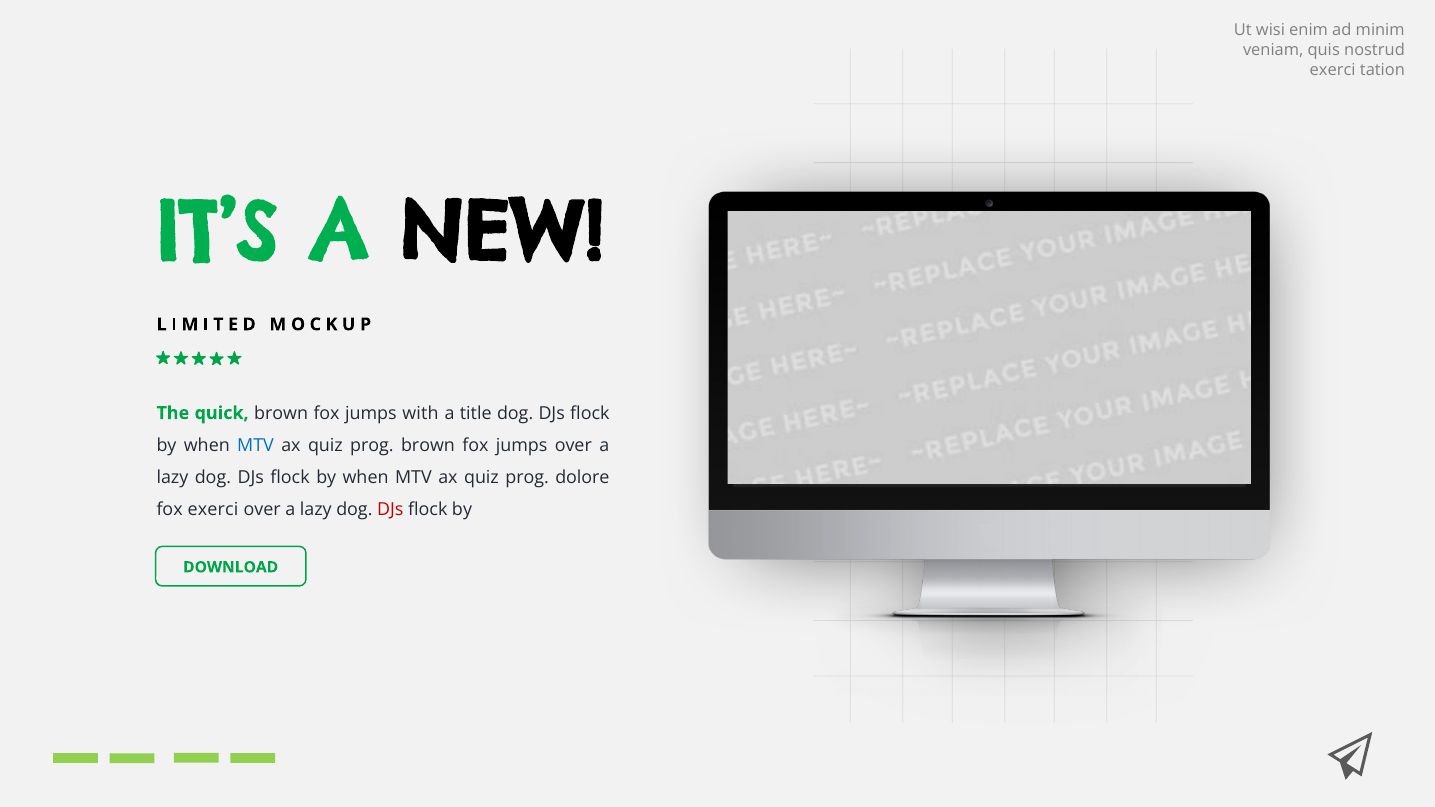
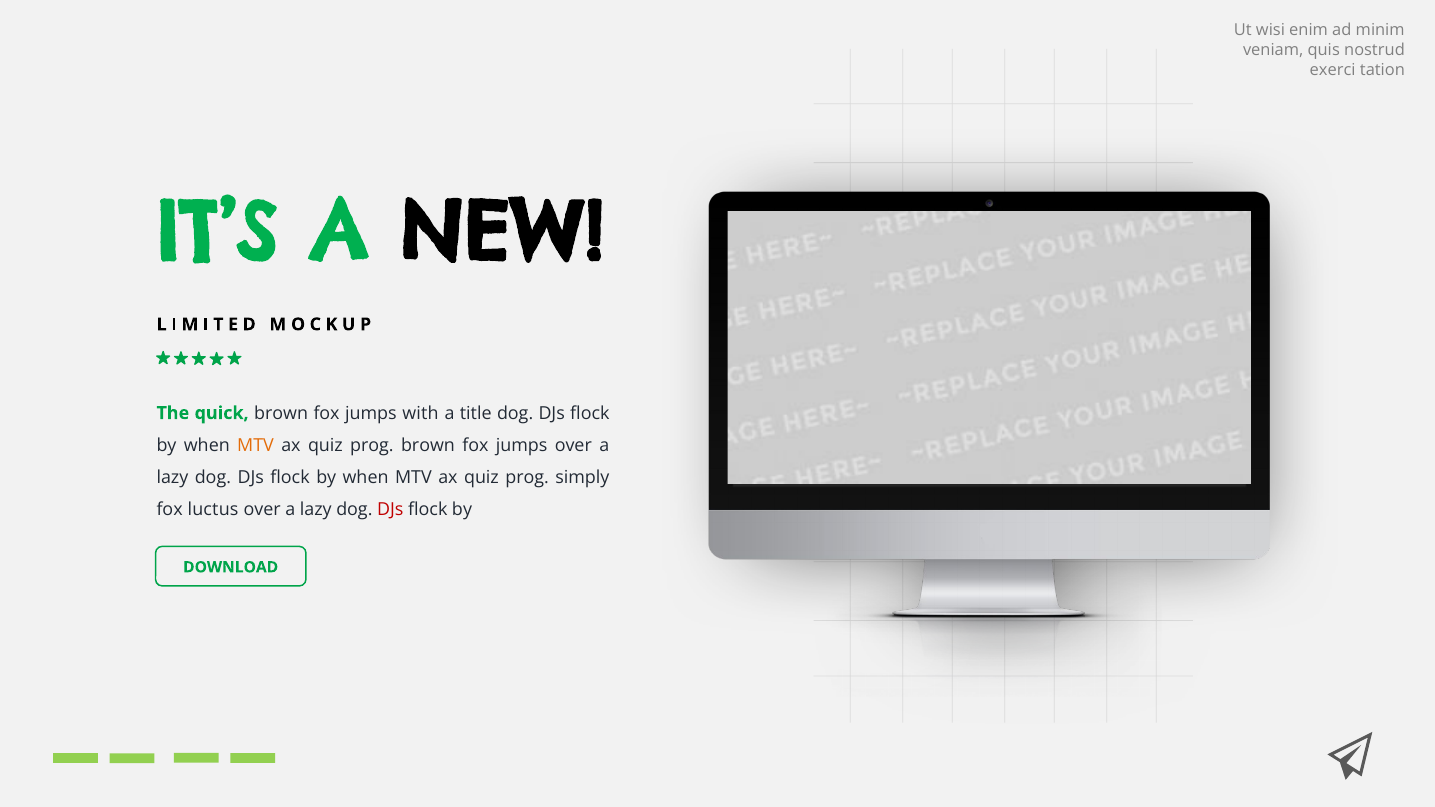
MTV colour: blue -> orange (256, 445)
dolore: dolore -> simply (582, 478)
fox exerci: exerci -> luctus (213, 510)
